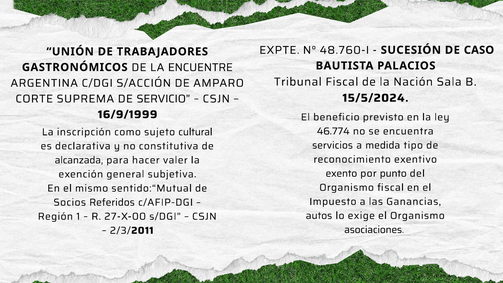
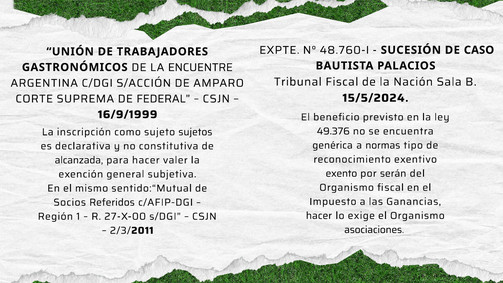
SERVICIO: SERVICIO -> FEDERAL (163, 99)
46.774: 46.774 -> 49.376 (333, 131)
cultural: cultural -> sujetos (195, 132)
servicios: servicios -> genérica (333, 145)
medida: medida -> normas (383, 145)
punto: punto -> serán (393, 173)
autos: autos -> hacer (319, 216)
